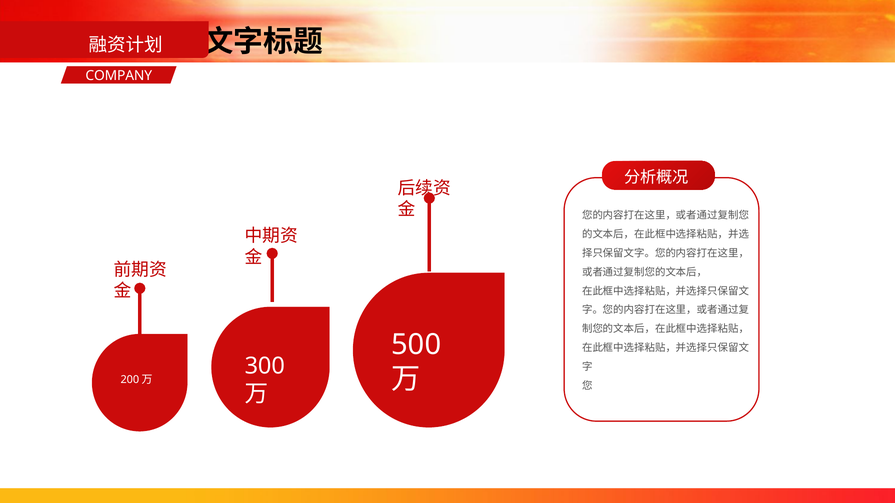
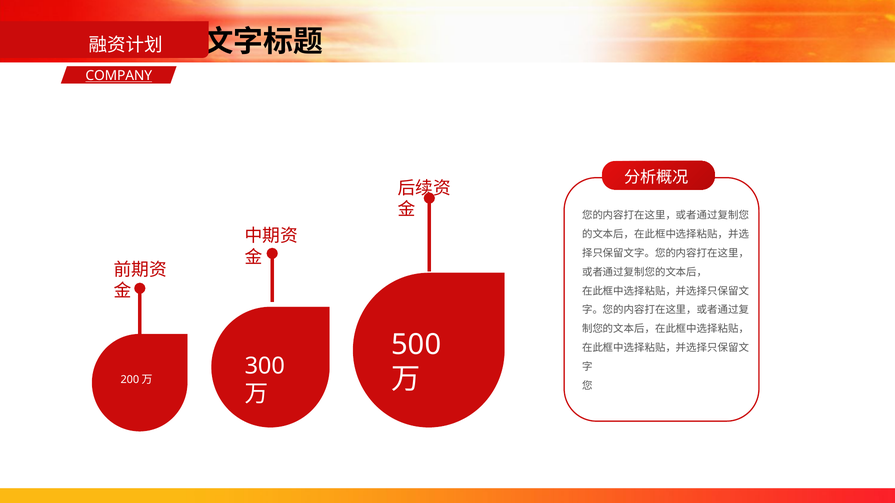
COMPANY underline: none -> present (119, 76)
